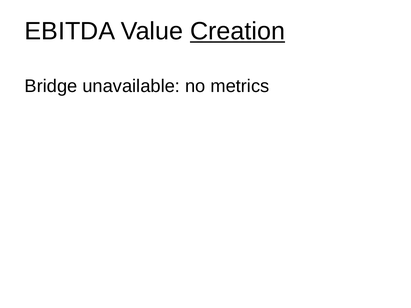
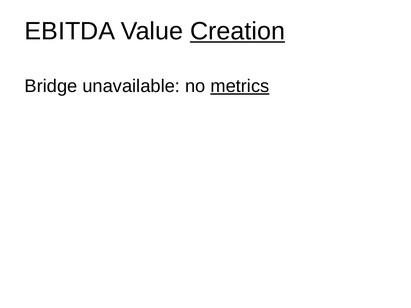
metrics underline: none -> present (240, 86)
